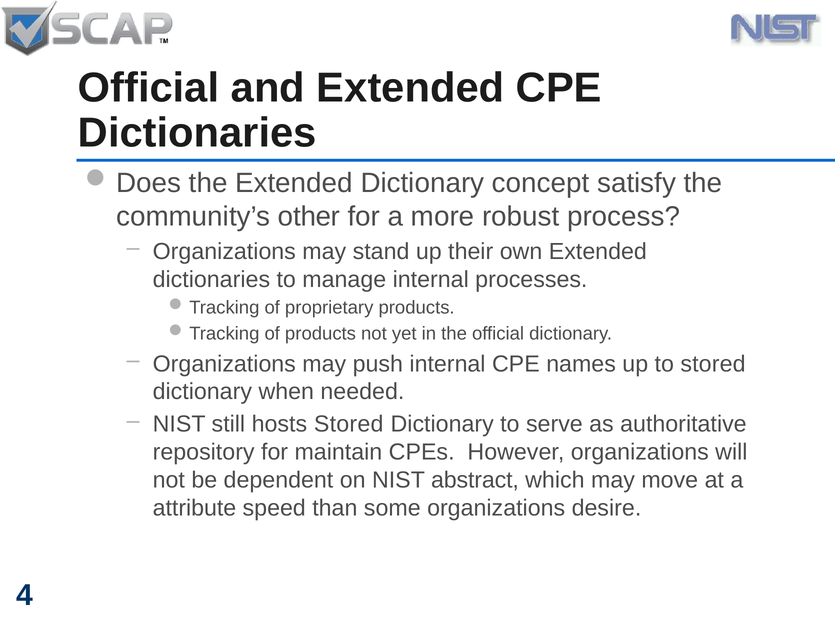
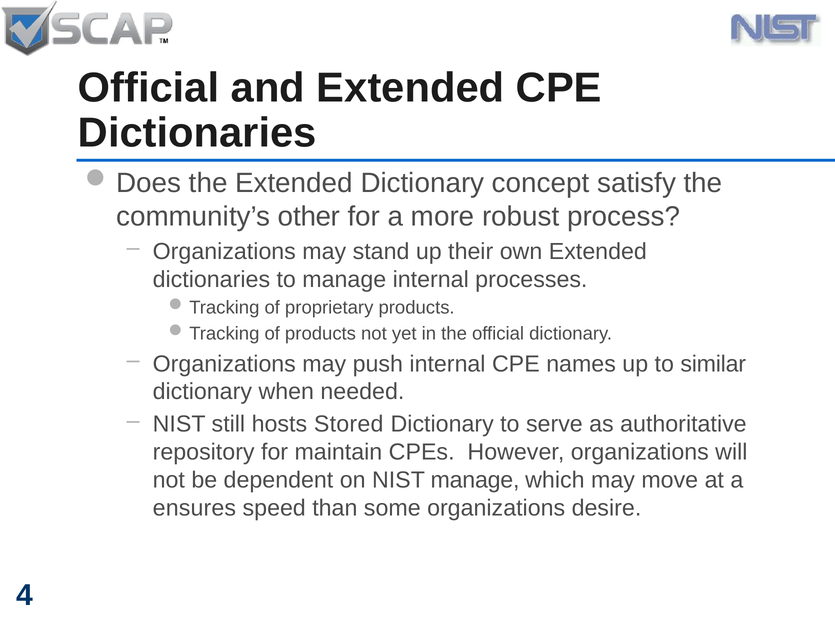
to stored: stored -> similar (713, 363)
NIST abstract: abstract -> manage (475, 479)
attribute: attribute -> ensures (194, 507)
